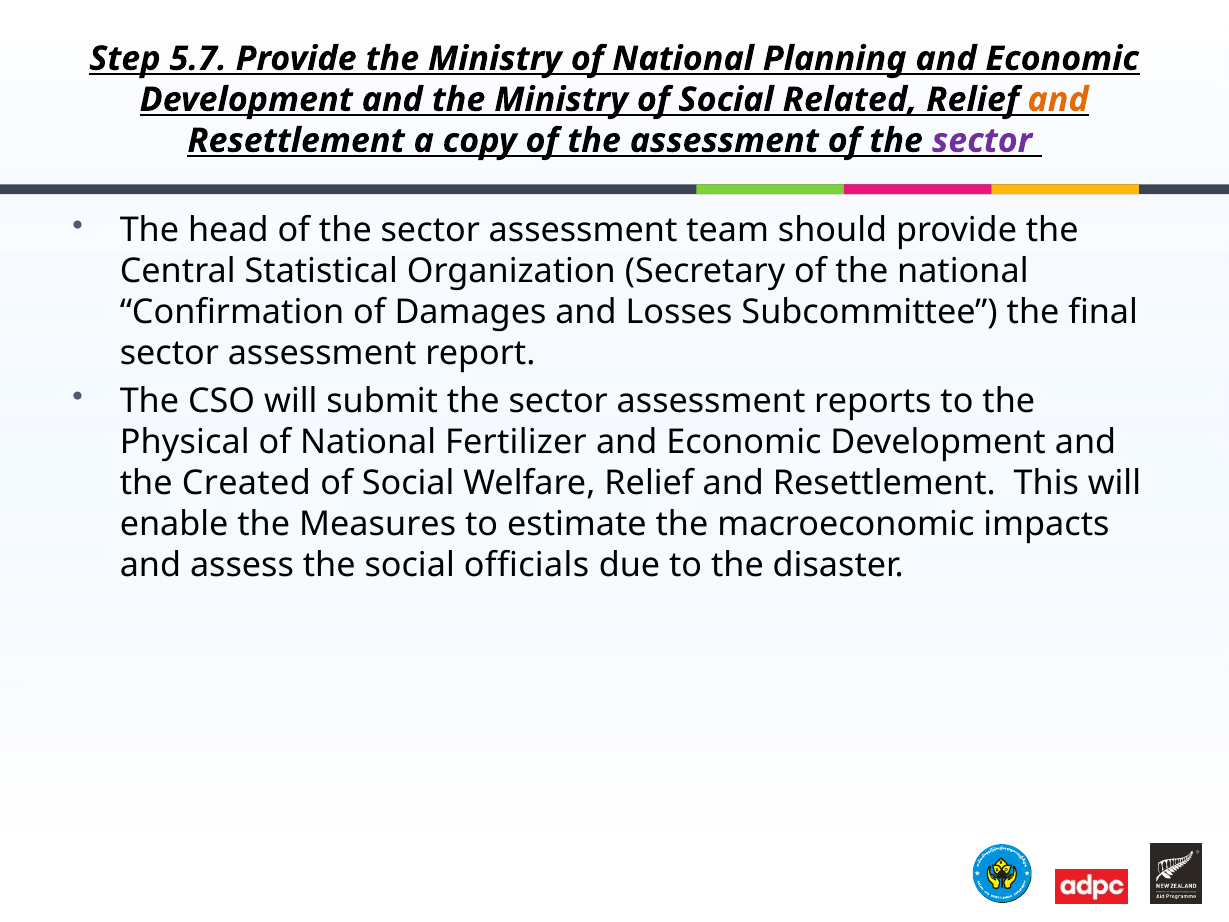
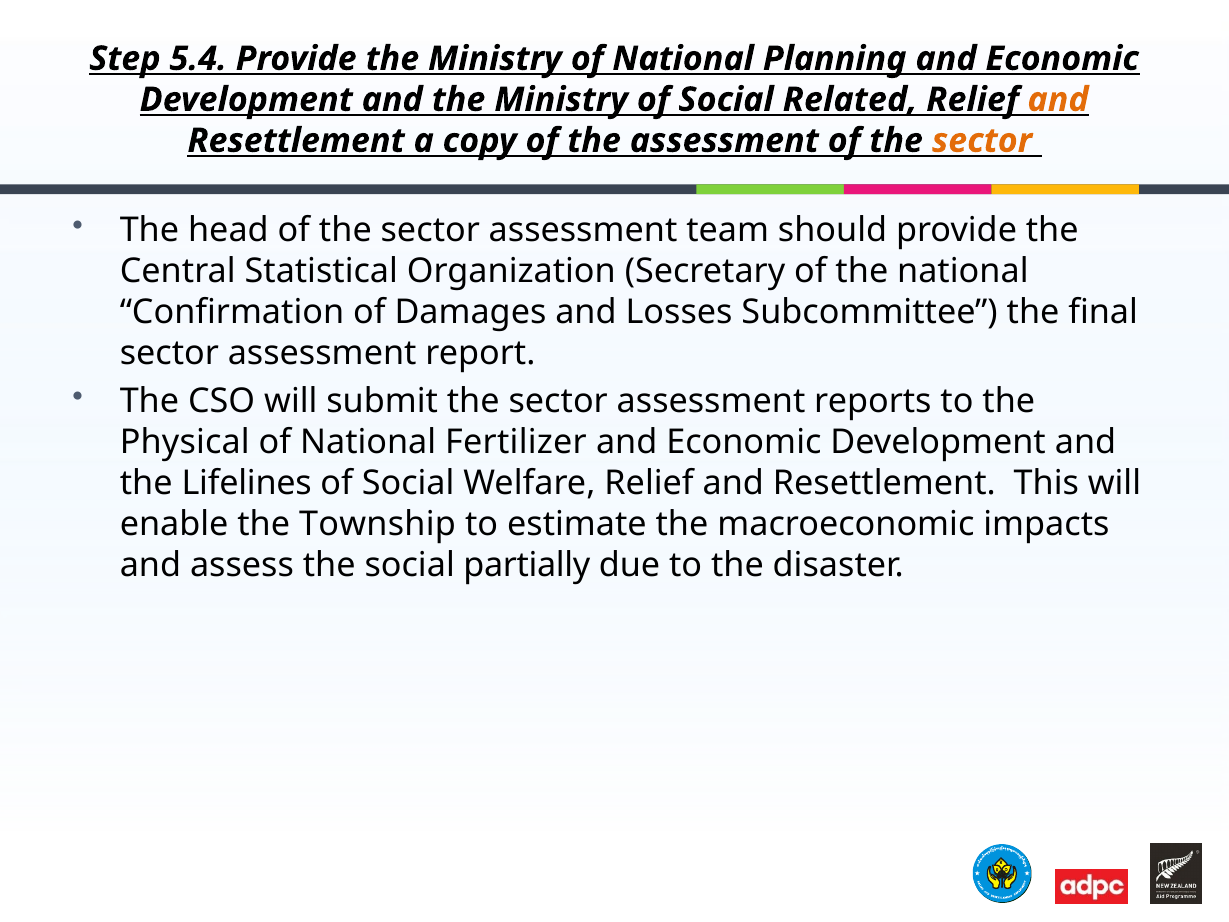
5.7: 5.7 -> 5.4 (198, 59)
sector colour: purple -> orange (982, 141)
Created: Created -> Lifelines (247, 483)
Measures: Measures -> Township (378, 524)
officials: officials -> partially (527, 565)
